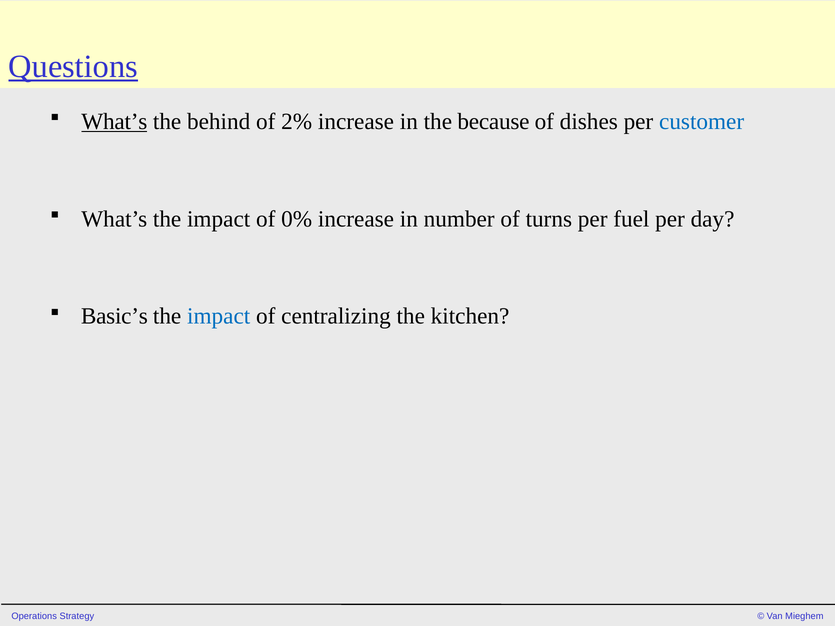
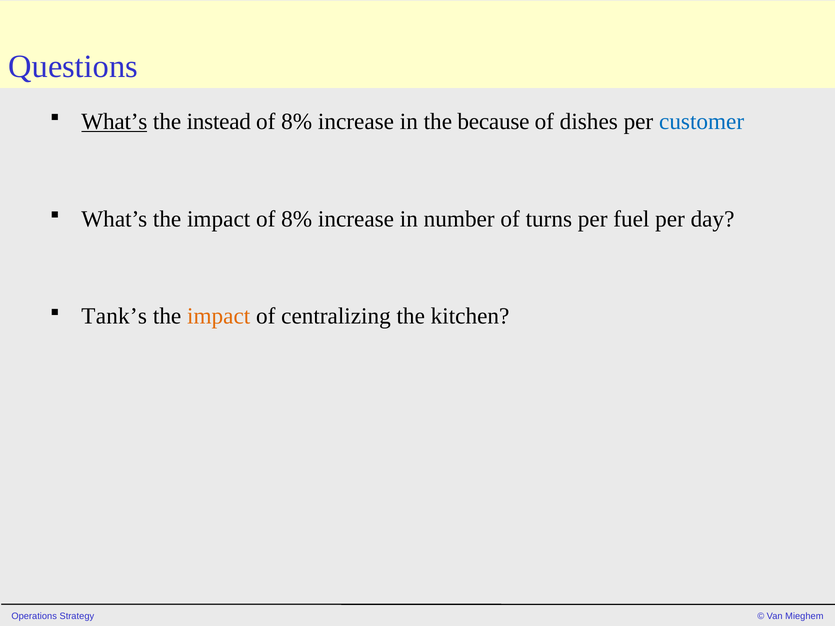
Questions underline: present -> none (73, 67)
behind: behind -> instead (219, 122)
2%: 2% -> 8% (297, 122)
impact of 0%: 0% -> 8% (297, 219)
Basic’s: Basic’s -> Tank’s (114, 316)
impact colour: blue -> orange (219, 316)
